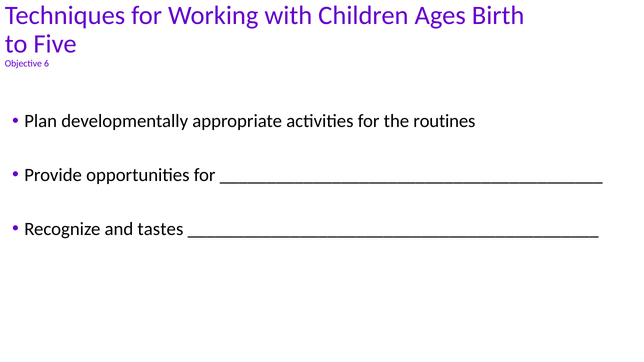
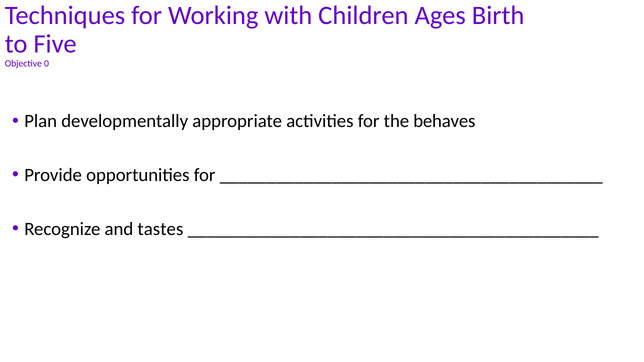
6: 6 -> 0 (47, 64)
routines: routines -> behaves (444, 121)
